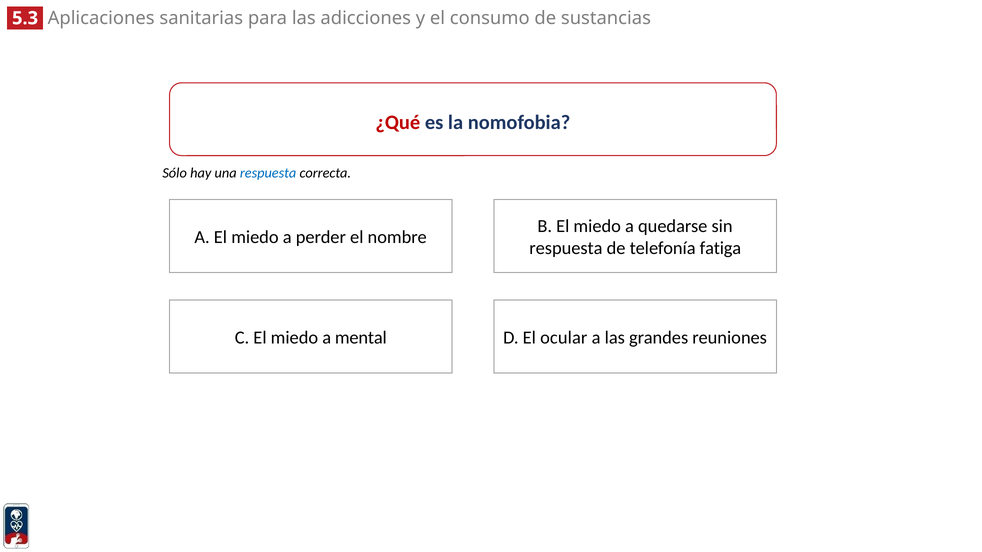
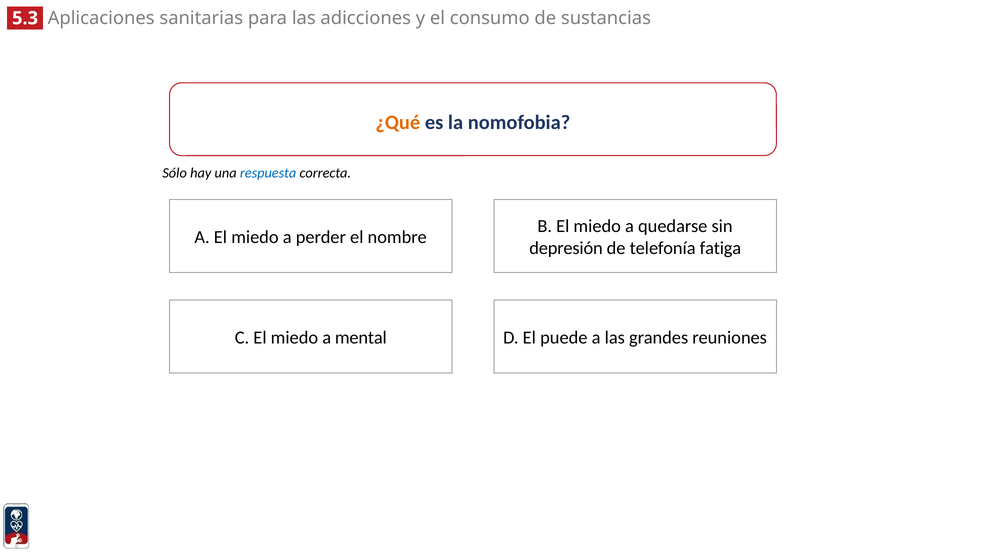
¿Qué colour: red -> orange (398, 123)
respuesta: respuesta -> depresión (566, 248)
ocular: ocular -> puede (564, 338)
